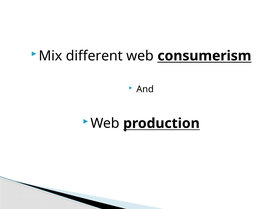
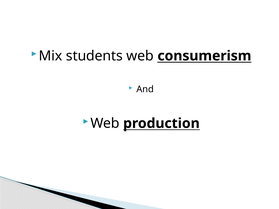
different: different -> students (94, 56)
